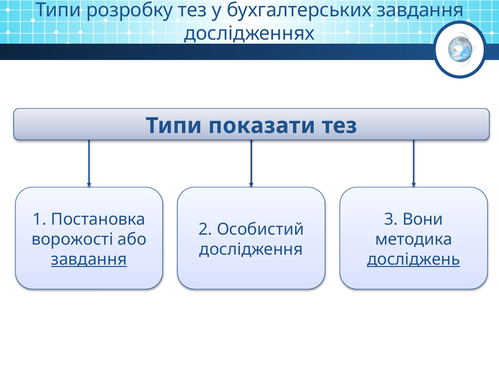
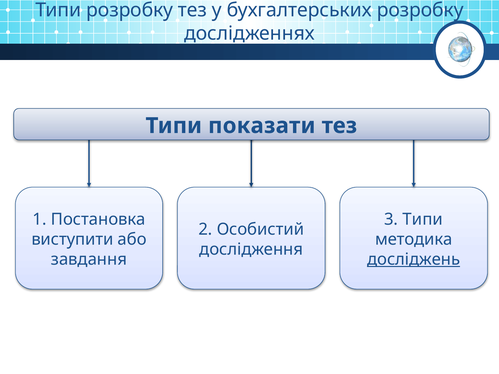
бухгалтерських завдання: завдання -> розробку (420, 10)
3 Вони: Вони -> Типи (423, 219)
ворожості: ворожості -> виступити (72, 239)
завдання underline: present -> none (89, 259)
